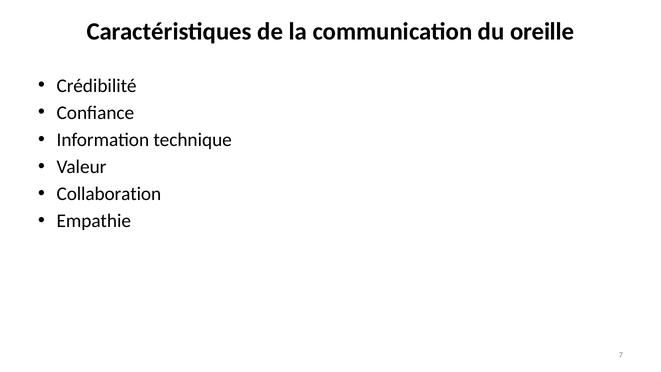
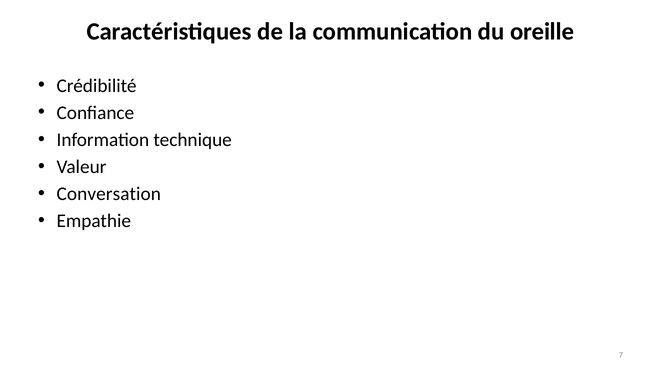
Collaboration: Collaboration -> Conversation (109, 194)
